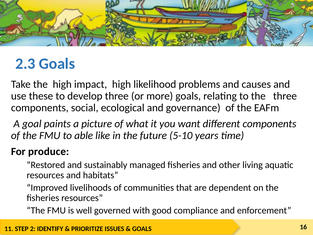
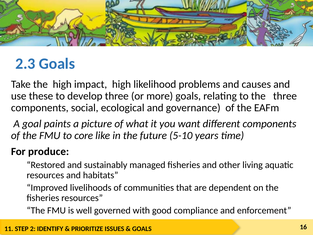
able: able -> core (84, 135)
